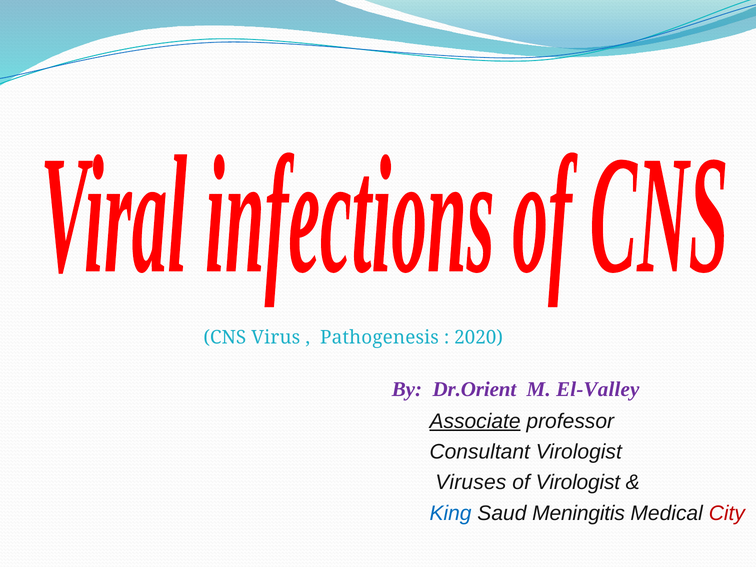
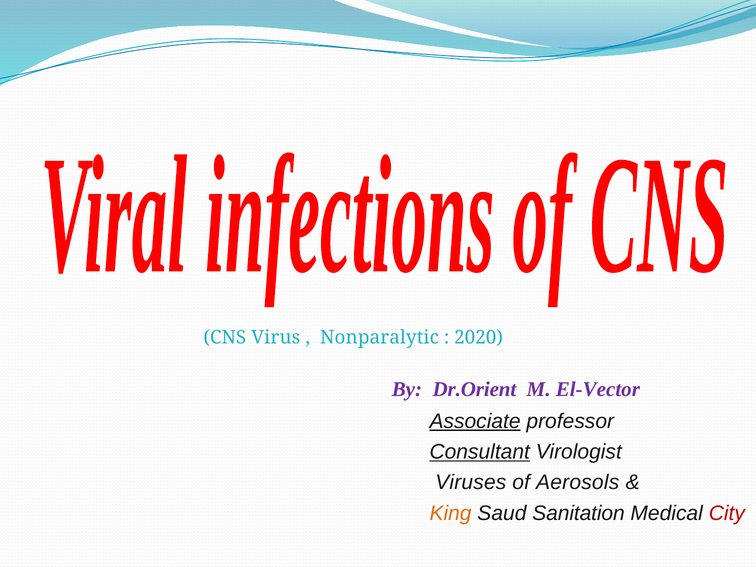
Pathogenesis: Pathogenesis -> Nonparalytic (380, 338)
El-Valley: El-Valley -> El-Vector (598, 389)
Consultant underline: none -> present (480, 452)
of Virologist: Virologist -> Aerosols (578, 483)
King colour: blue -> orange (451, 513)
Meningitis: Meningitis -> Sanitation (579, 513)
